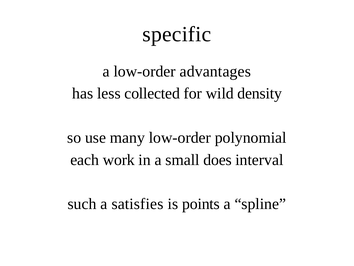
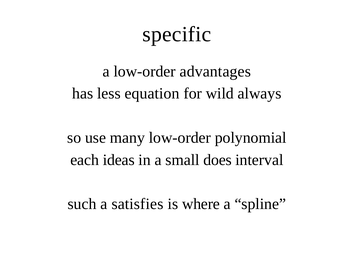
collected: collected -> equation (152, 93)
density: density -> always (260, 93)
work: work -> ideas (119, 160)
points: points -> where (201, 204)
